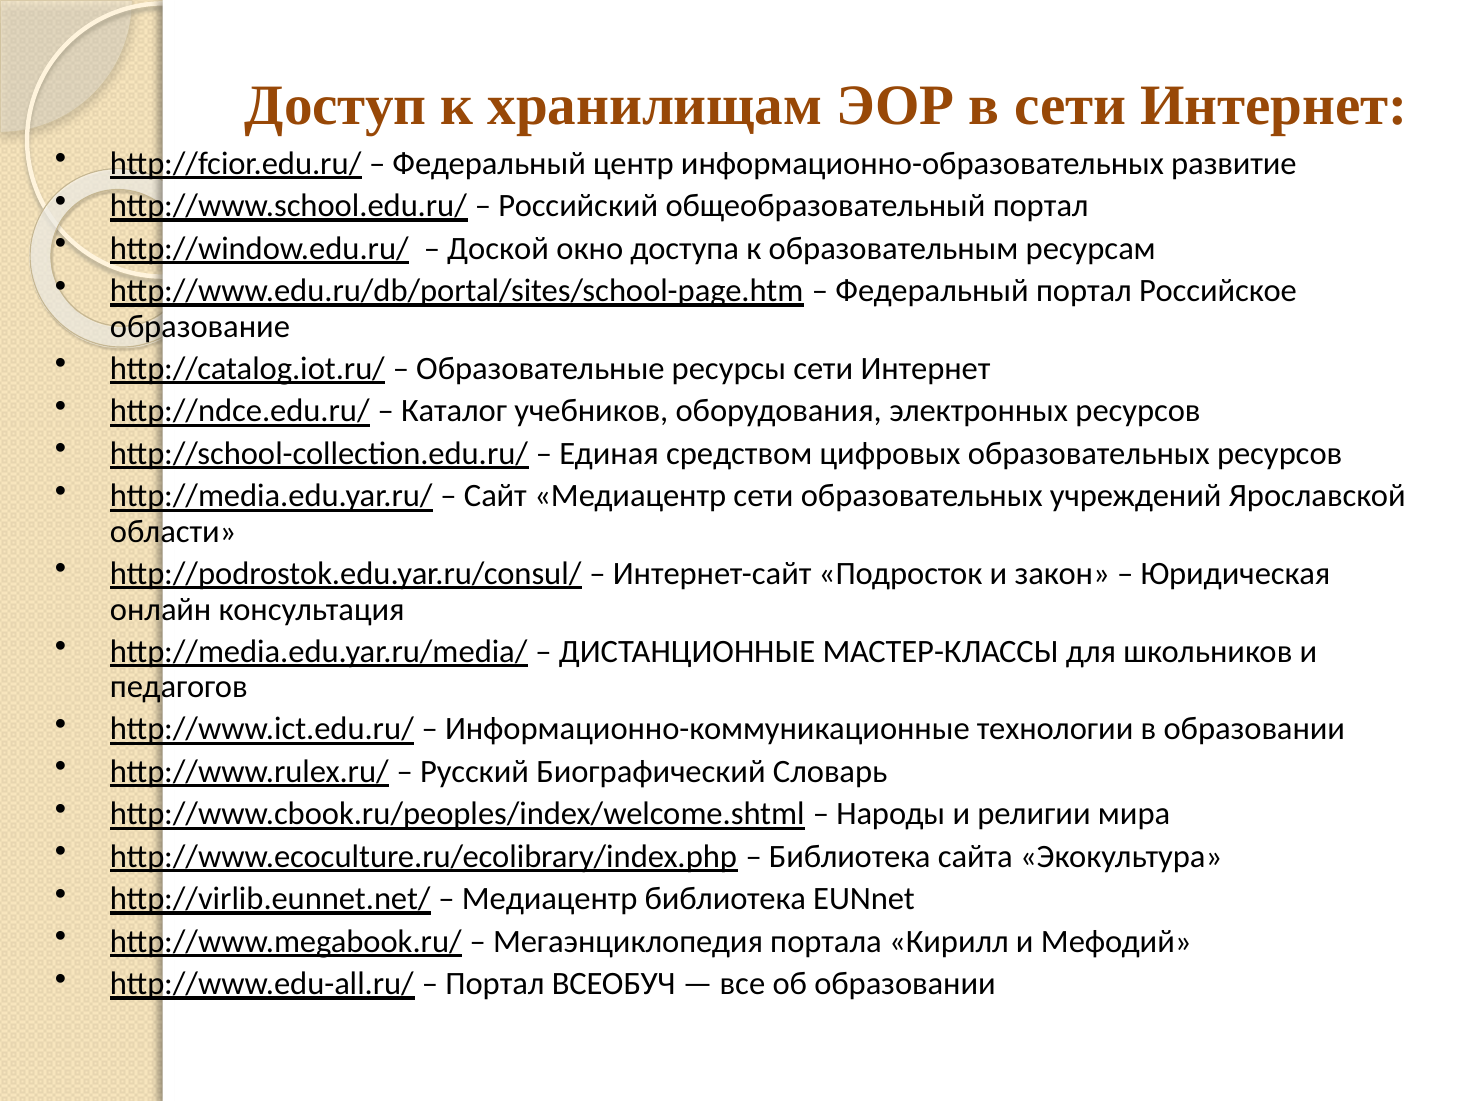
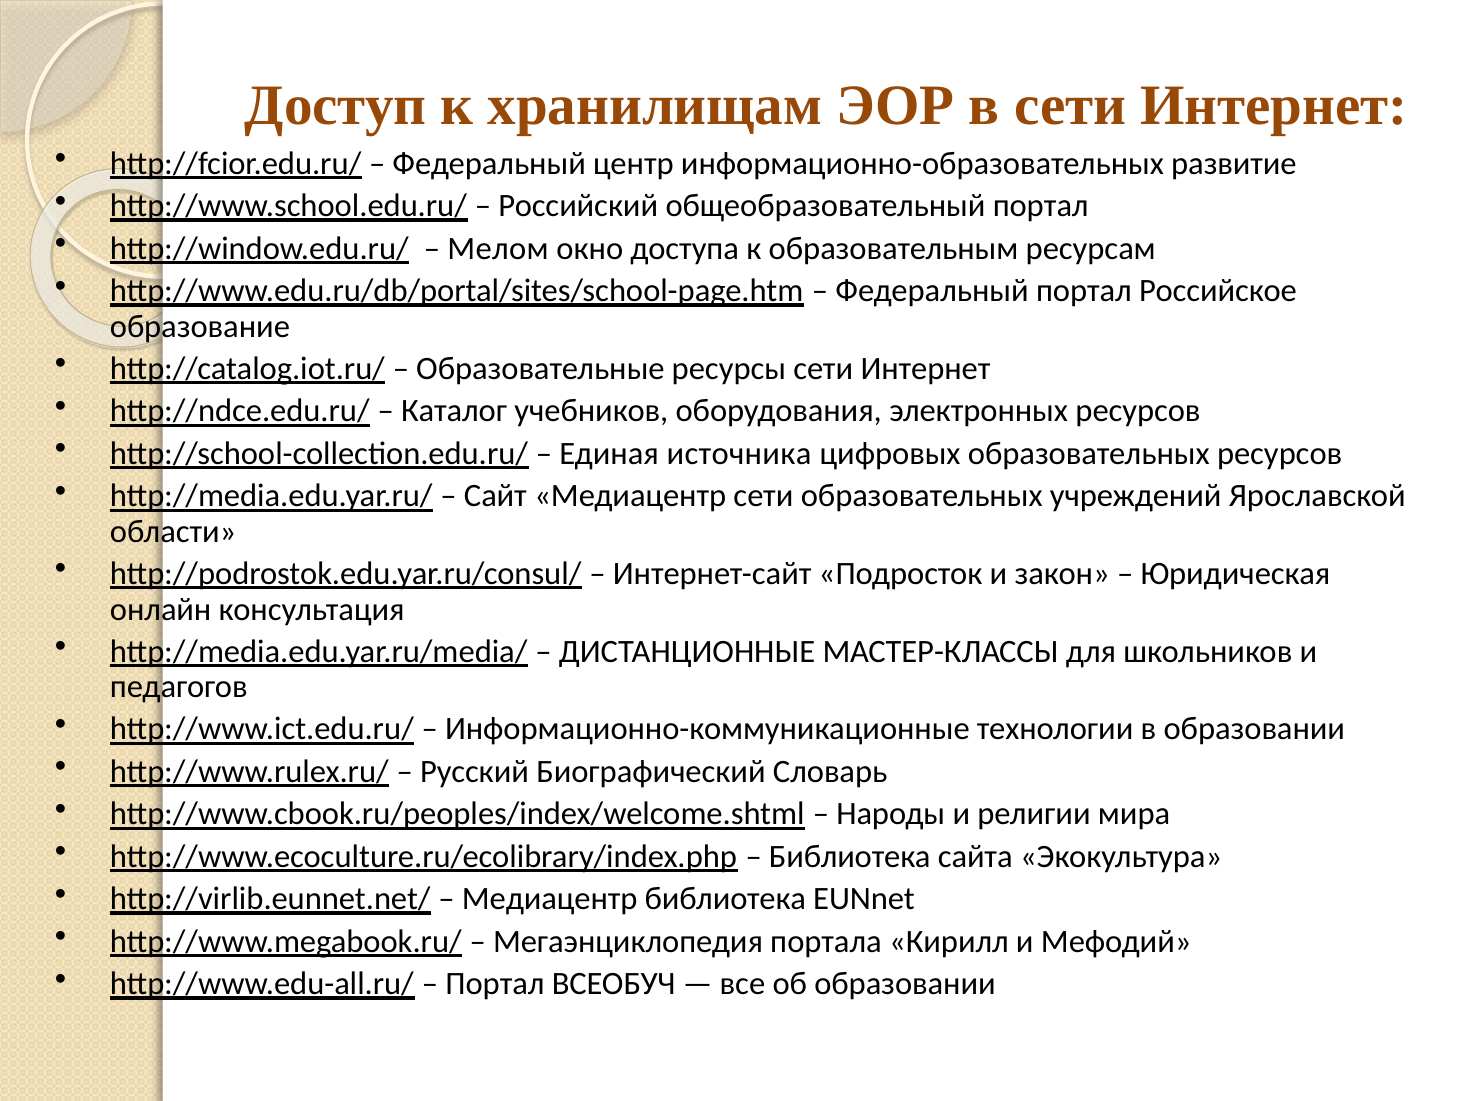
Доской: Доской -> Мелом (498, 248)
средством: средством -> источника (739, 453)
